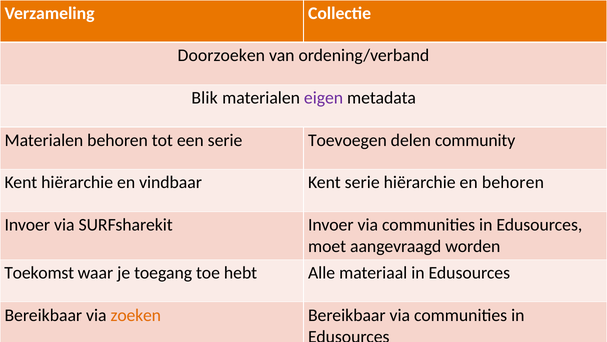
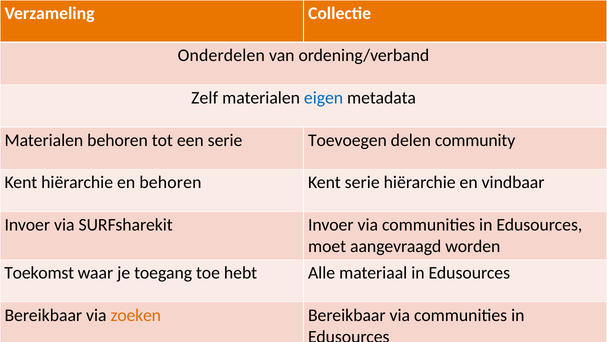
Doorzoeken: Doorzoeken -> Onderdelen (221, 56)
Blik: Blik -> Zelf (205, 98)
eigen colour: purple -> blue (324, 98)
en vindbaar: vindbaar -> behoren (170, 182)
en behoren: behoren -> vindbaar (513, 182)
